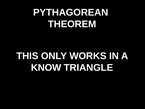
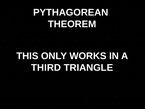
KNOW: KNOW -> THIRD (46, 67)
